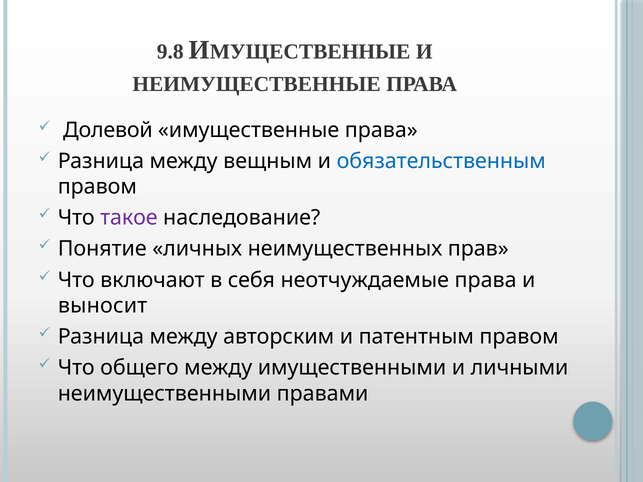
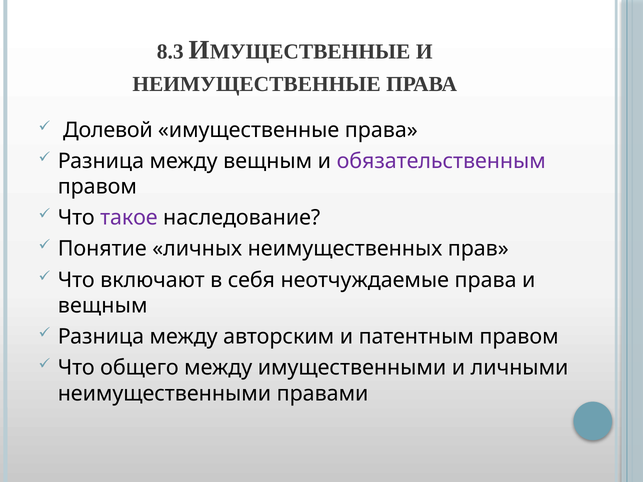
9.8: 9.8 -> 8.3 (170, 52)
обязательственным colour: blue -> purple (441, 161)
выносит: выносит -> вещным (103, 306)
